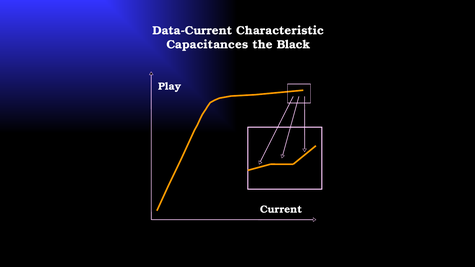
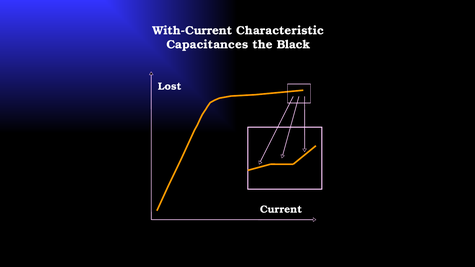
Data-Current: Data-Current -> With-Current (192, 30)
Play: Play -> Lost (170, 86)
